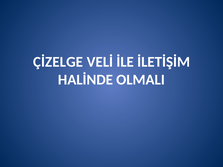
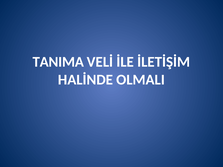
ÇİZELGE: ÇİZELGE -> TANIMA (58, 62)
